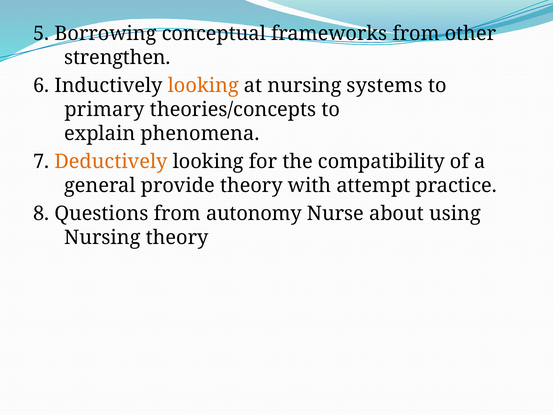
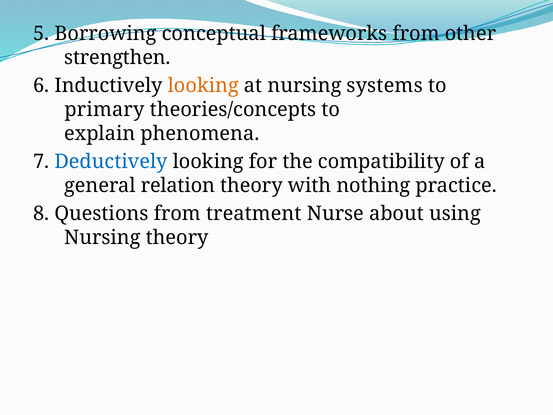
Deductively colour: orange -> blue (111, 161)
provide: provide -> relation (178, 185)
attempt: attempt -> nothing (373, 185)
autonomy: autonomy -> treatment (254, 213)
